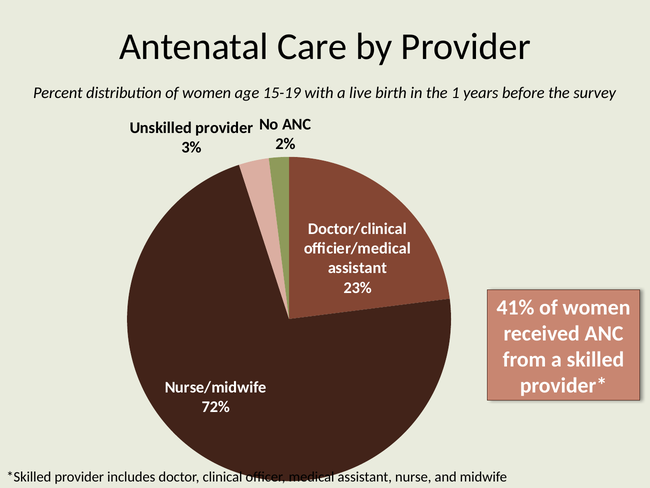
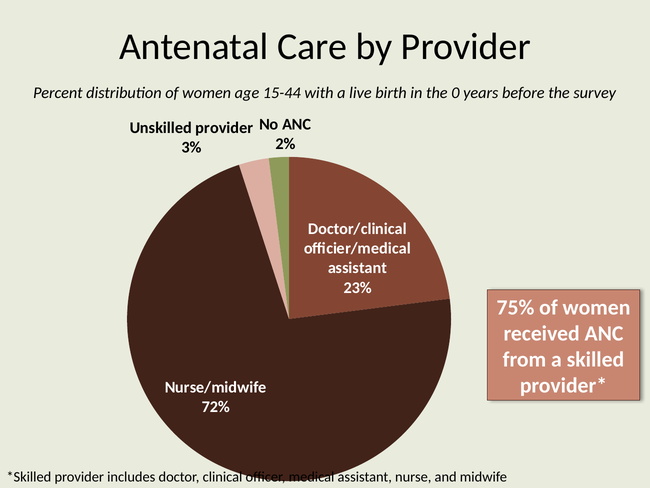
15-19: 15-19 -> 15-44 (282, 93)
1: 1 -> 0 (455, 93)
41%: 41% -> 75% (515, 307)
